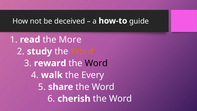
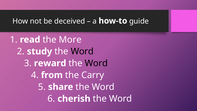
Word colour: orange -> black (82, 51)
walk: walk -> from (52, 75)
Every: Every -> Carry (93, 75)
